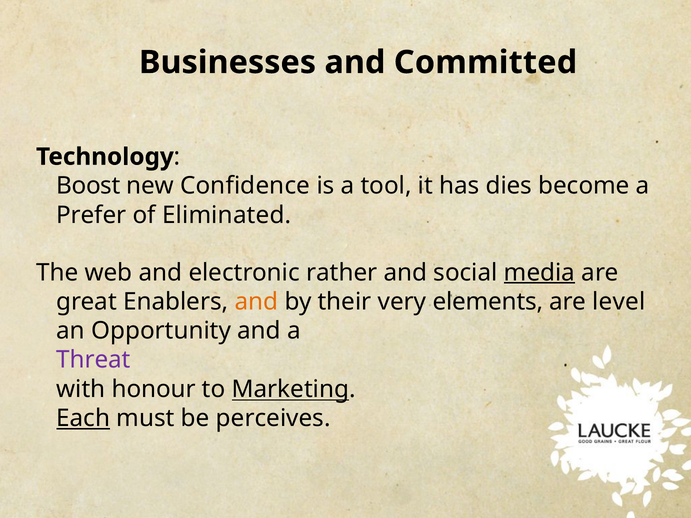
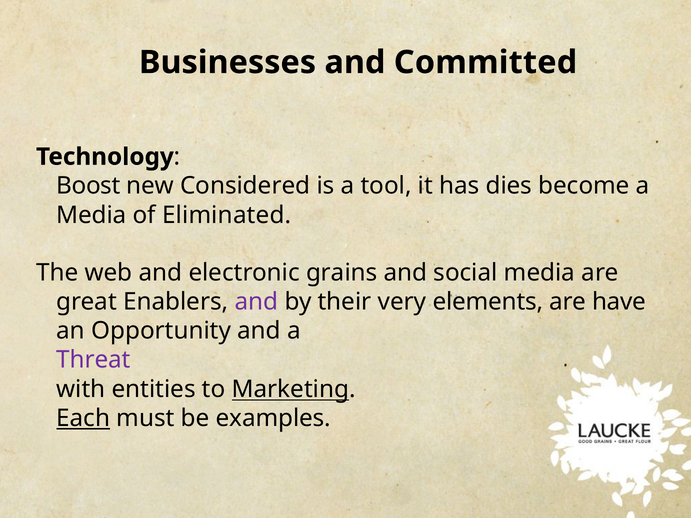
Confidence: Confidence -> Considered (245, 186)
Prefer: Prefer -> Media (91, 215)
rather: rather -> grains (342, 273)
media underline: present -> none (539, 273)
and colour: orange -> purple (256, 302)
level: level -> have (619, 302)
honour: honour -> entities (154, 389)
perceives: perceives -> examples (273, 418)
